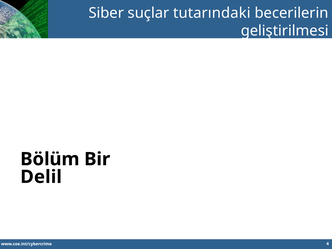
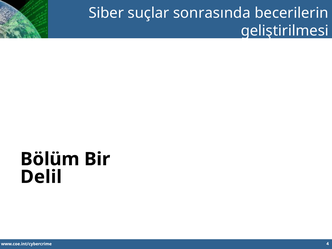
tutarındaki: tutarındaki -> sonrasında (212, 13)
